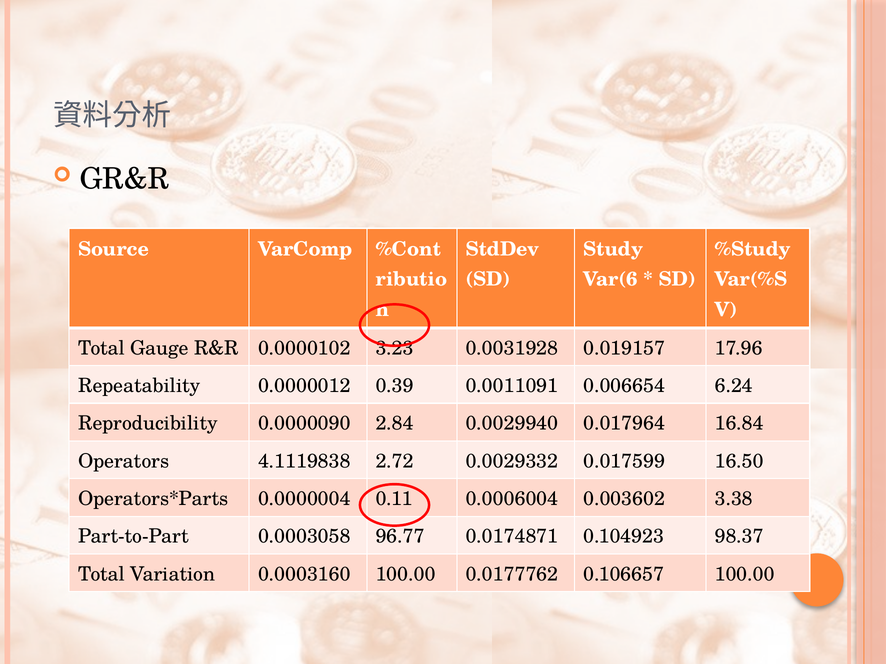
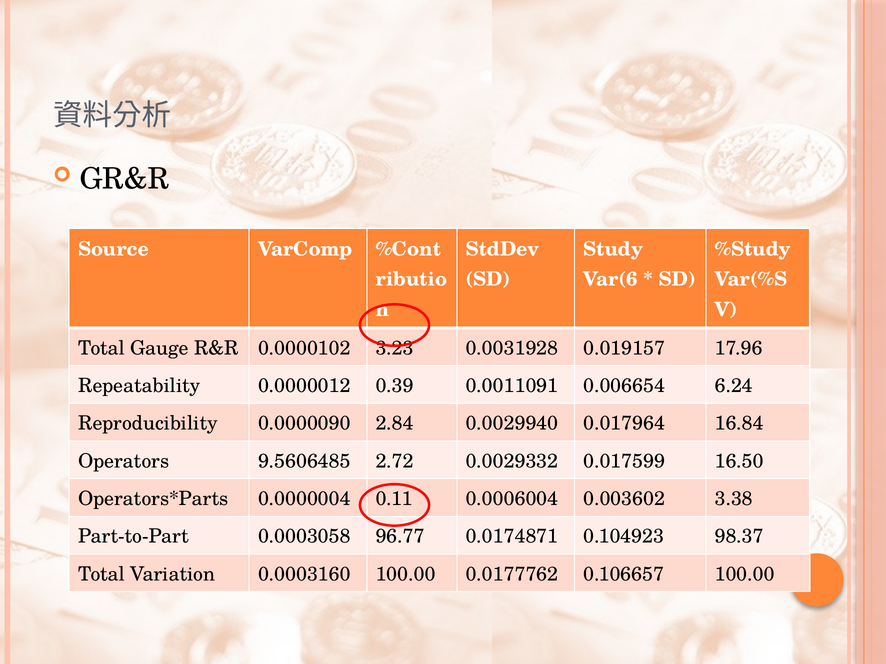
4.1119838: 4.1119838 -> 9.5606485 (304, 461)
